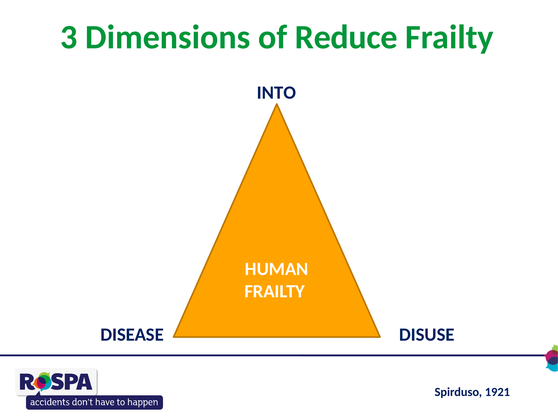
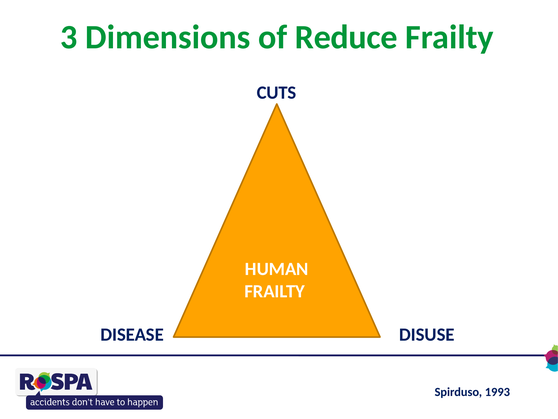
INTO: INTO -> CUTS (277, 93)
1921: 1921 -> 1993 (497, 392)
